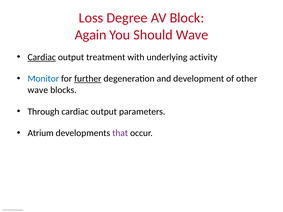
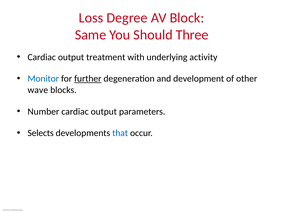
Again: Again -> Same (91, 35)
Should Wave: Wave -> Three (192, 35)
Cardiac underline: present -> none (42, 57)
Through: Through -> Number (43, 112)
Atrium: Atrium -> Selects (41, 133)
that colour: purple -> blue (120, 133)
